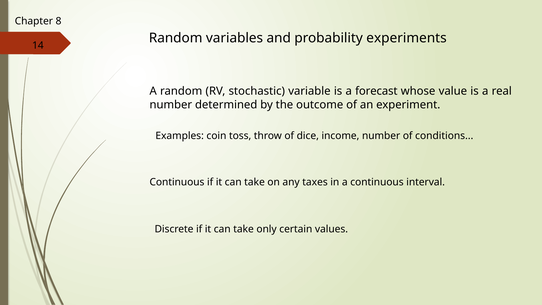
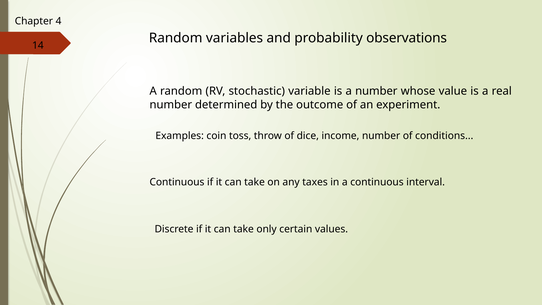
8: 8 -> 4 (59, 21)
experiments: experiments -> observations (407, 38)
a forecast: forecast -> number (376, 91)
